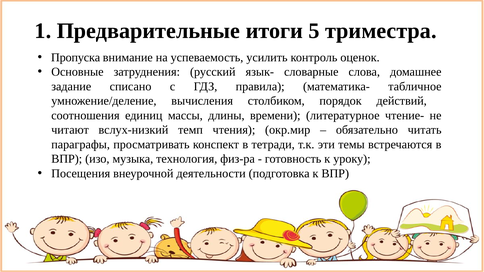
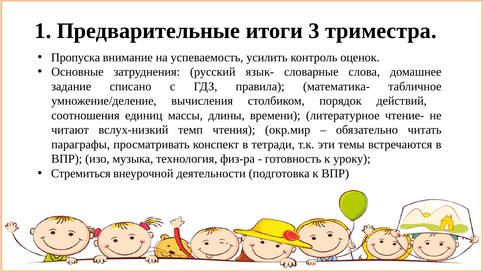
5: 5 -> 3 (314, 31)
Посещения: Посещения -> Стремиться (81, 174)
